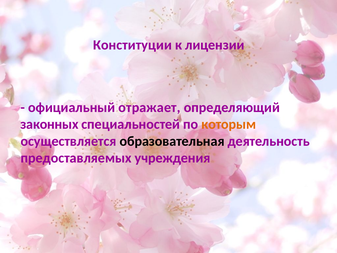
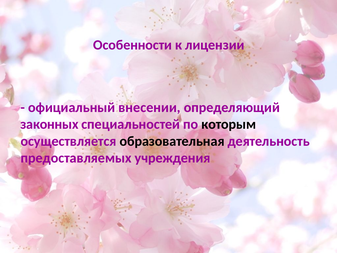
Конституции: Конституции -> Особенности (133, 45)
отражает: отражает -> внесении (149, 107)
которым colour: orange -> black (229, 124)
